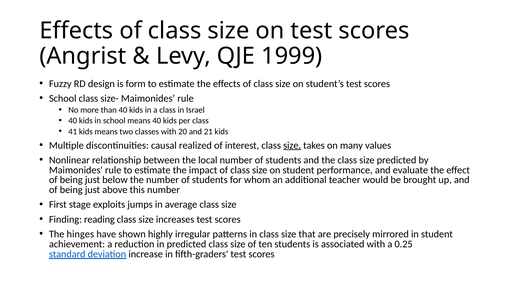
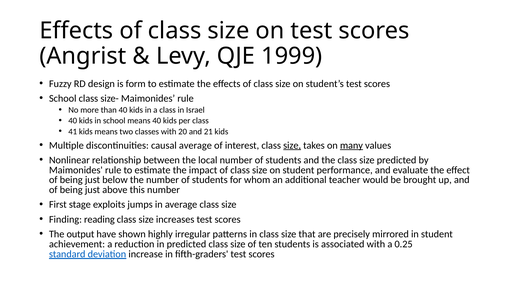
causal realized: realized -> average (195, 146)
many underline: none -> present (351, 146)
hinges: hinges -> output (80, 234)
